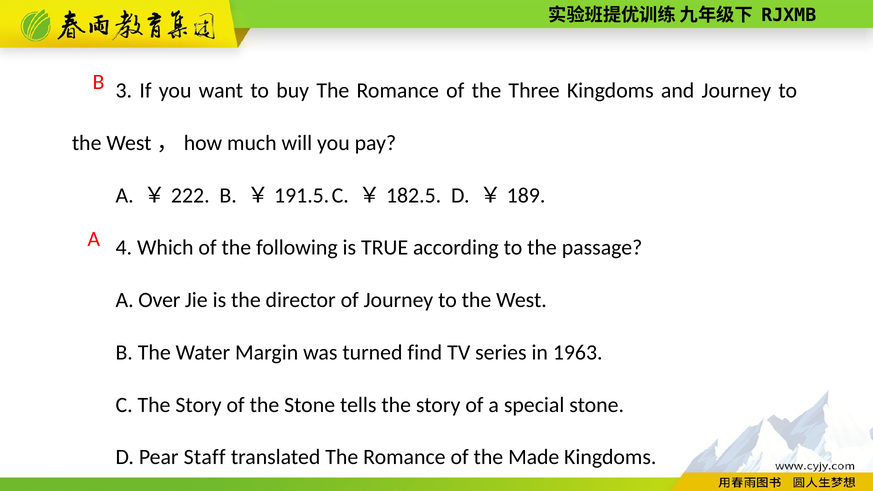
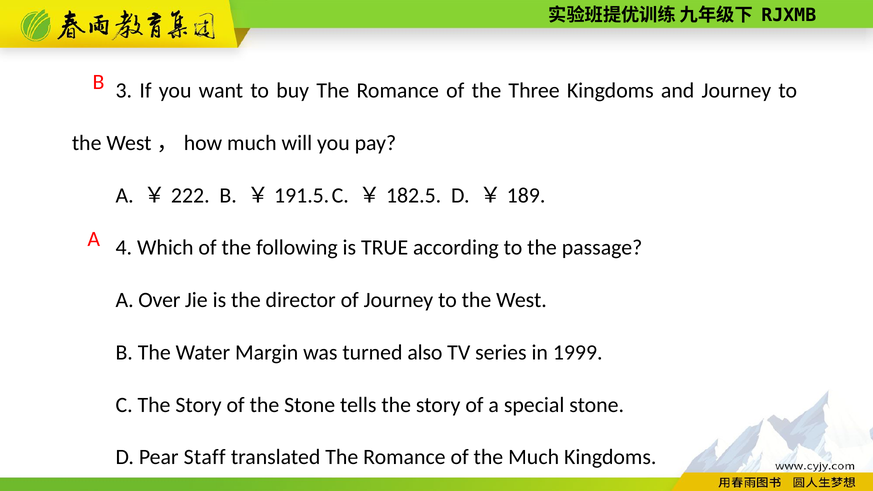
find: find -> also (425, 352)
1963: 1963 -> 1999 (578, 352)
the Made: Made -> Much (534, 457)
